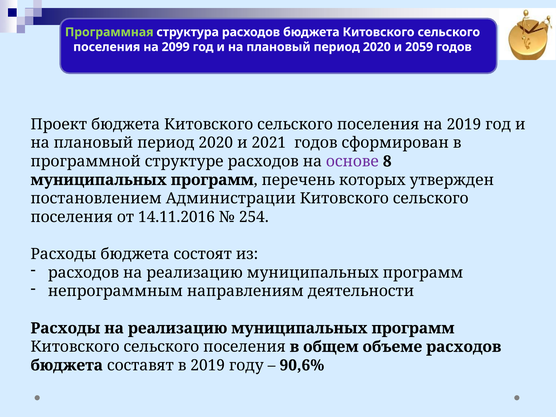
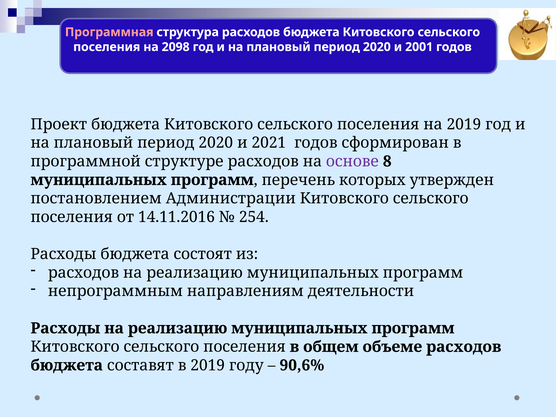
Программная colour: light green -> pink (109, 32)
2099: 2099 -> 2098 (176, 47)
2059: 2059 -> 2001 (419, 47)
